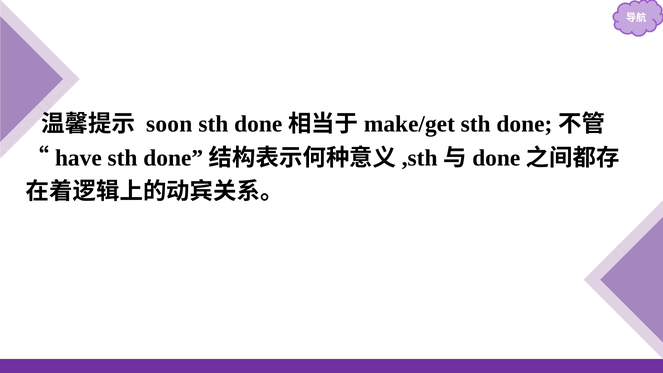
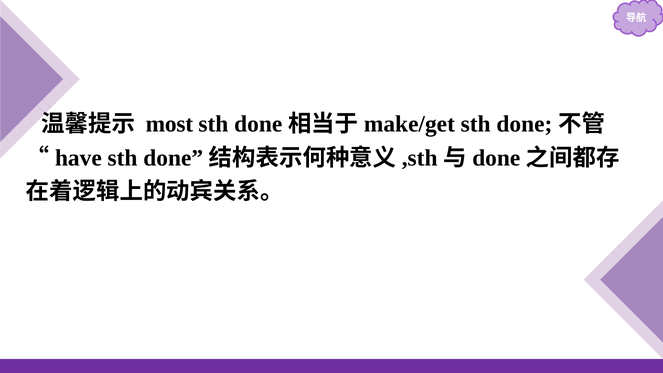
soon: soon -> most (169, 124)
